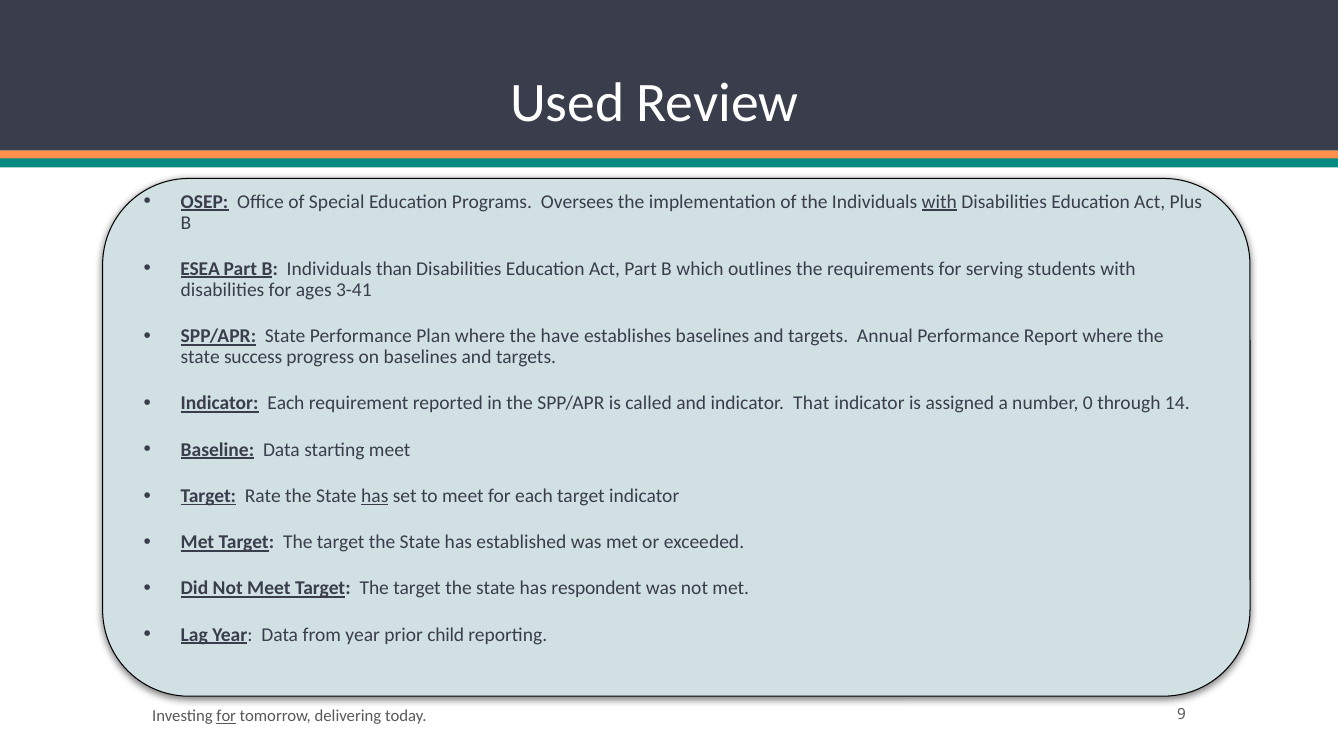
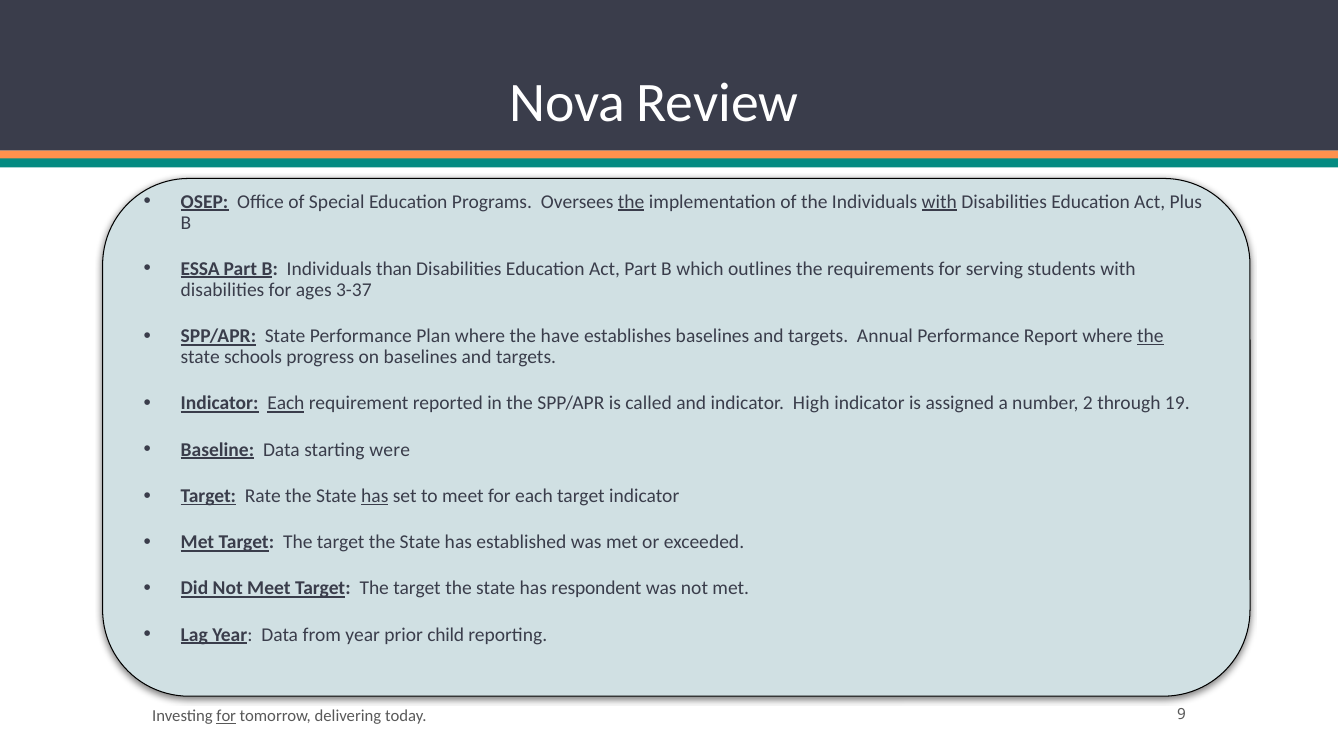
Used: Used -> Nova (568, 103)
the underline: none -> present (631, 201)
ESEA: ESEA -> ESSA (200, 269)
3-41: 3-41 -> 3-37 (354, 290)
the underline: none -> present (1150, 336)
success: success -> schools (253, 357)
Each underline: none -> present (286, 403)
That: That -> High (811, 403)
0: 0 -> 2 (1088, 403)
14: 14 -> 19 (1177, 403)
starting meet: meet -> were (390, 450)
